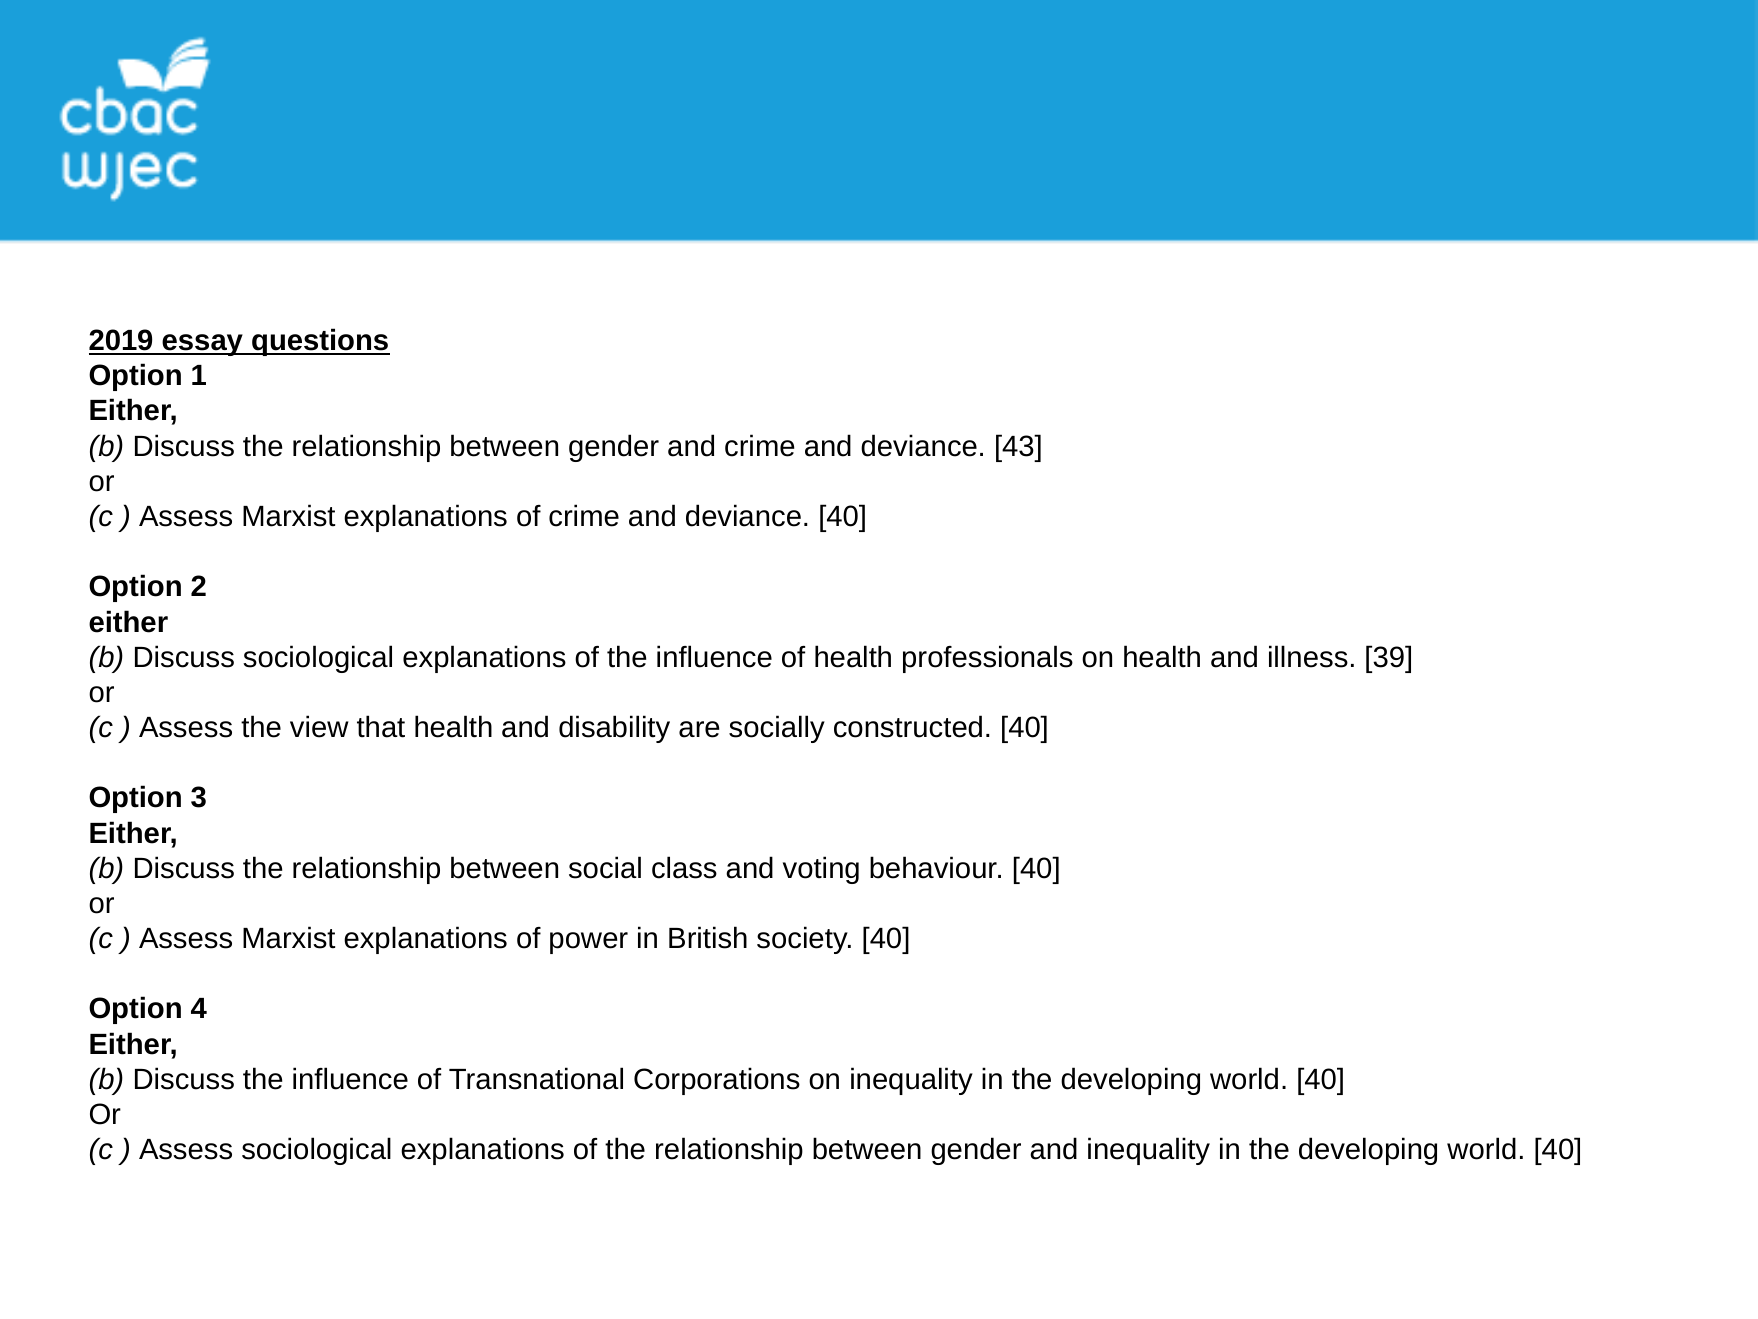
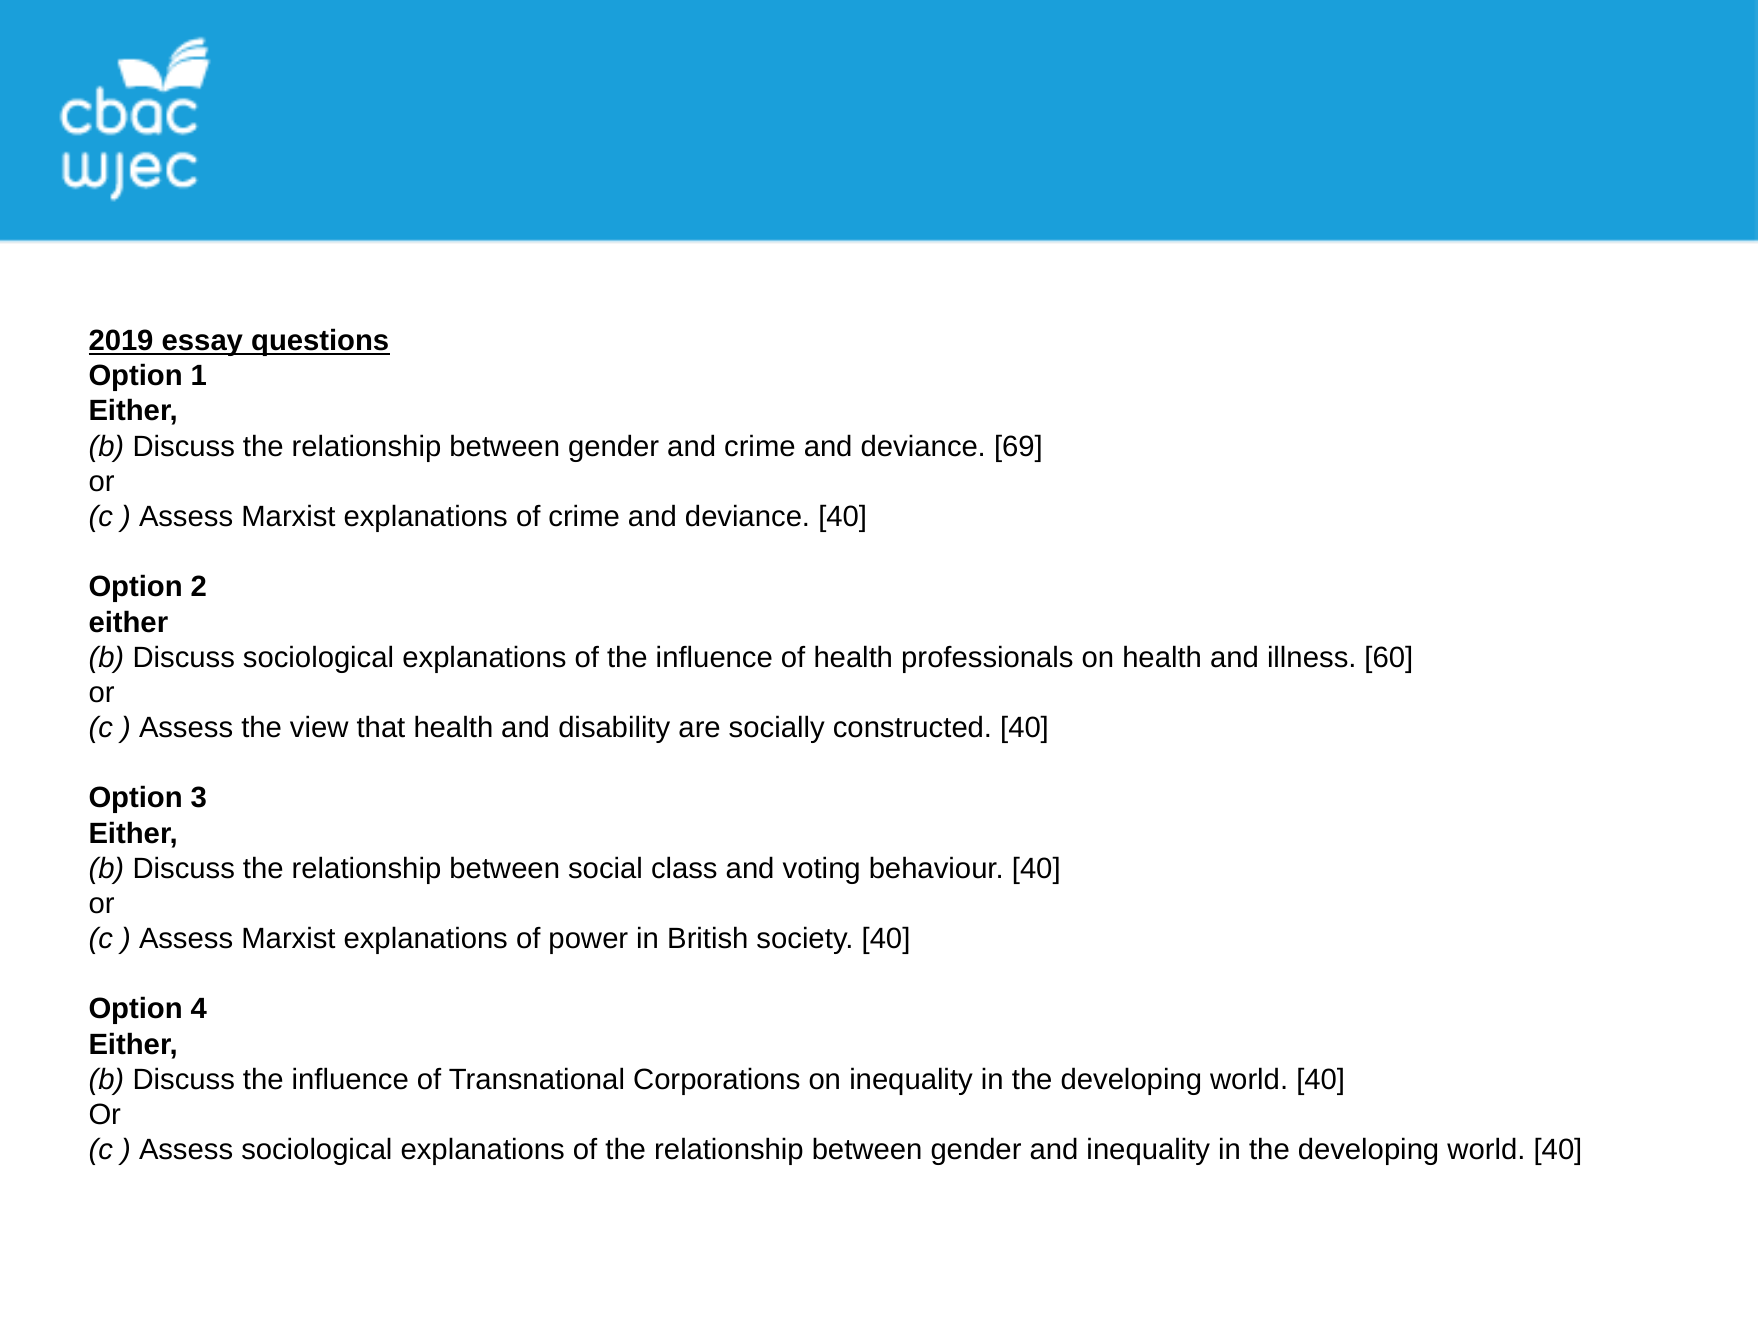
43: 43 -> 69 (1018, 446)
39: 39 -> 60 (1389, 657)
